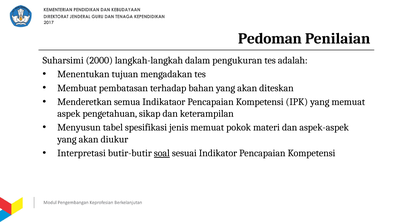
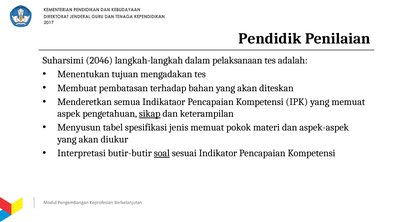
Pedoman: Pedoman -> Pendidik (270, 38)
2000: 2000 -> 2046 (99, 60)
pengukuran: pengukuran -> pelaksanaan (237, 60)
sikap underline: none -> present (150, 113)
